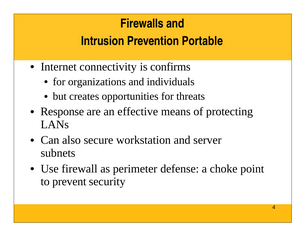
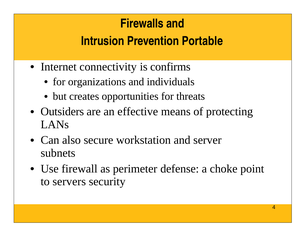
Response: Response -> Outsiders (62, 111)
prevent: prevent -> servers (69, 181)
